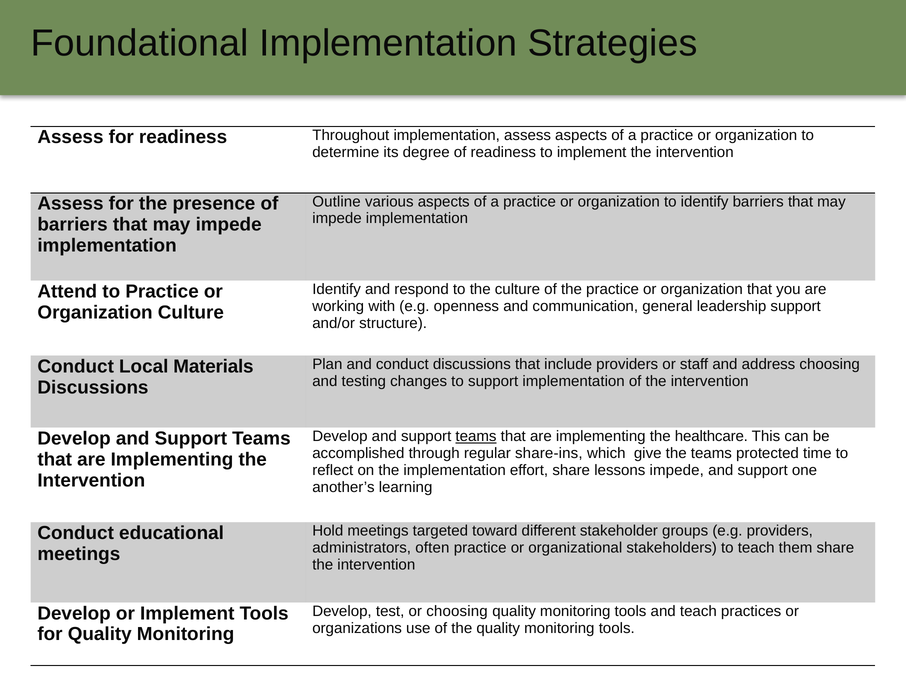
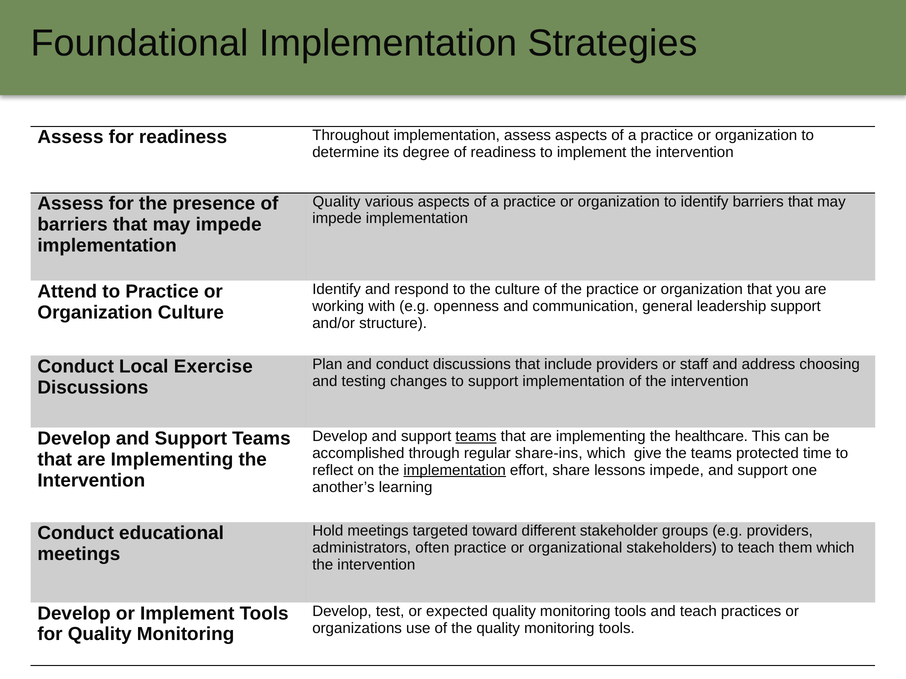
Outline: Outline -> Quality (337, 202)
Materials: Materials -> Exercise (213, 367)
implementation underline: none -> present (455, 470)
them share: share -> which (835, 548)
or choosing: choosing -> expected (457, 612)
